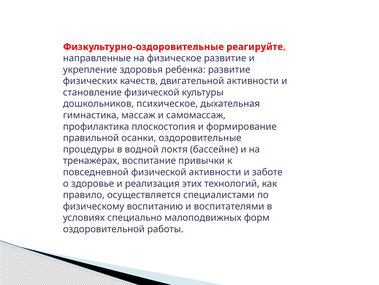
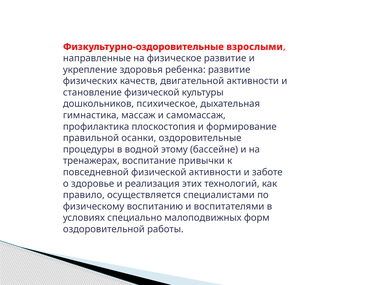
реагируйте: реагируйте -> взрослыми (255, 47)
локтя: локтя -> этому (174, 149)
